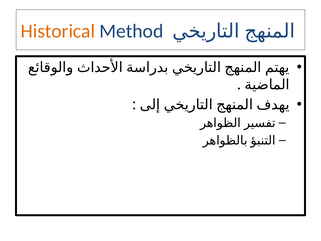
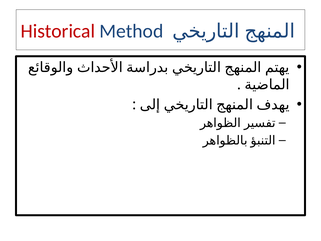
Historical colour: orange -> red (58, 31)
